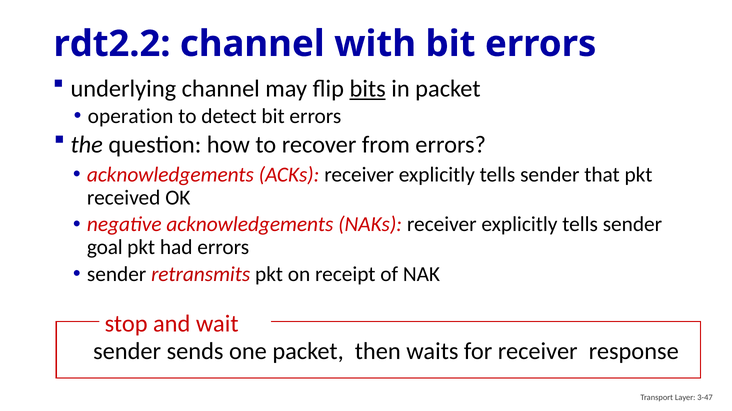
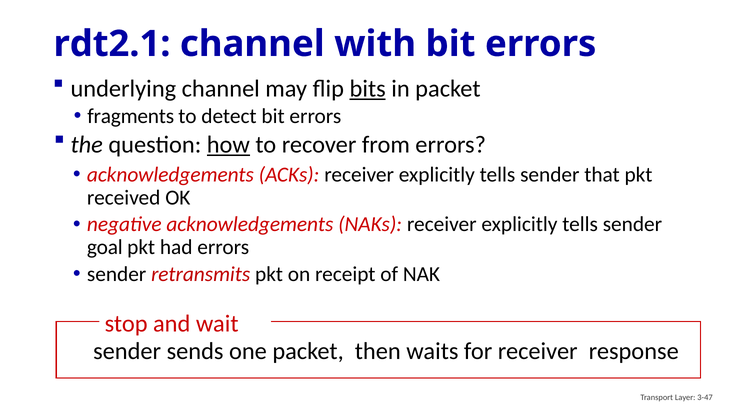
rdt2.2: rdt2.2 -> rdt2.1 (112, 44)
operation: operation -> fragments (131, 117)
how underline: none -> present (228, 145)
